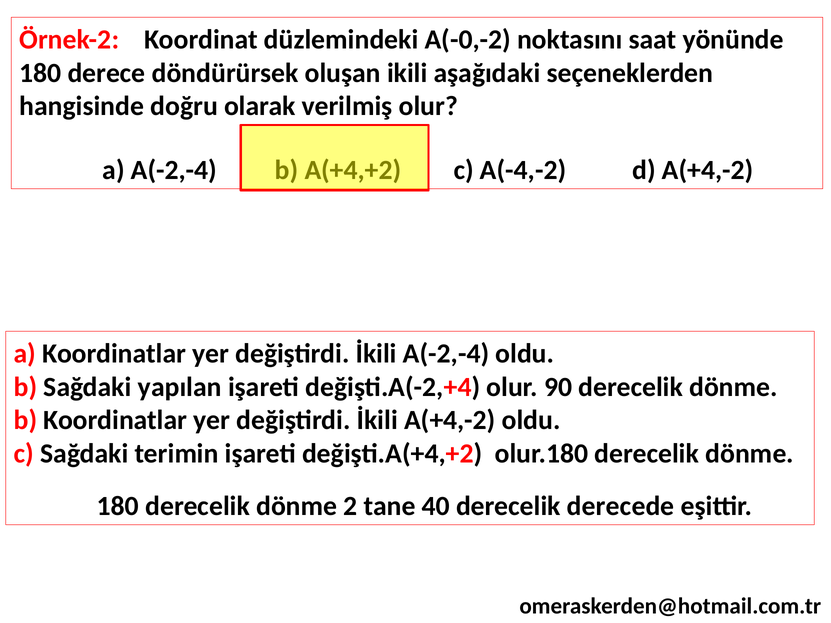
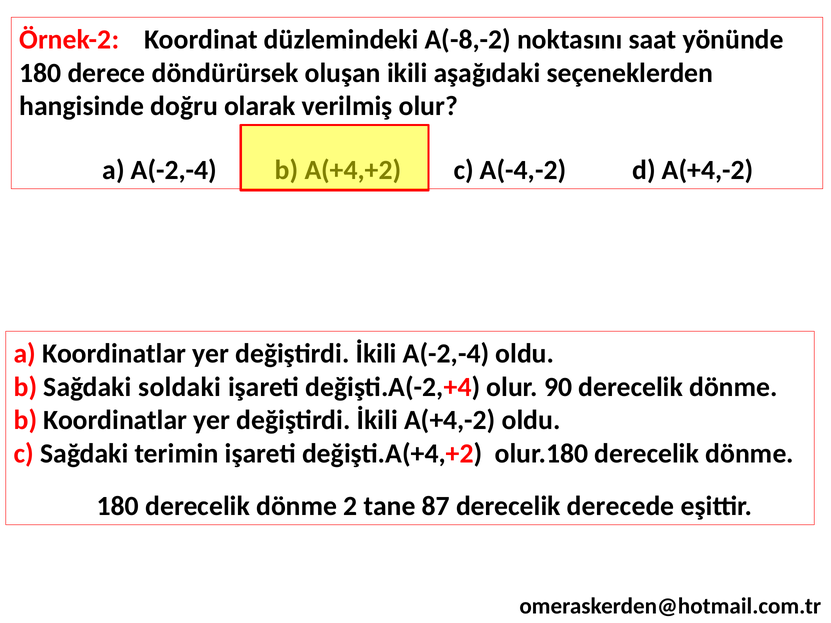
A(-0,-2: A(-0,-2 -> A(-8,-2 (468, 40)
yapılan: yapılan -> soldaki (180, 387)
40: 40 -> 87 (436, 506)
